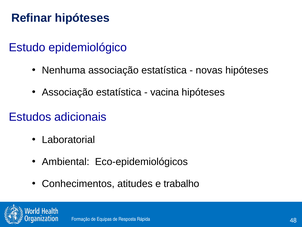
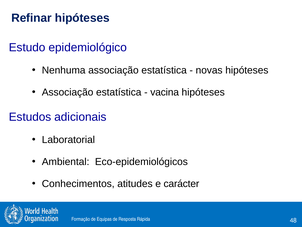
trabalho: trabalho -> carácter (181, 183)
